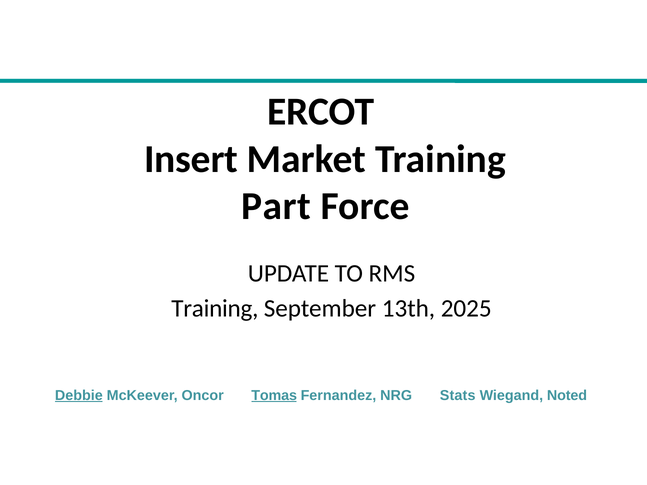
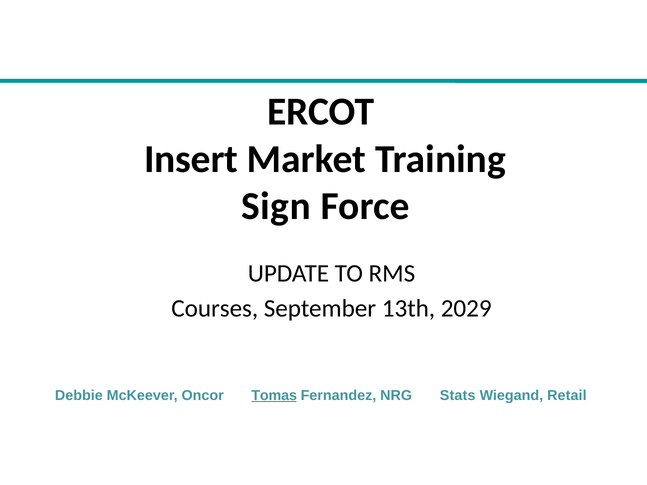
Part: Part -> Sign (276, 207)
Training: Training -> Courses (215, 309)
2025: 2025 -> 2029 (466, 309)
Debbie underline: present -> none (79, 396)
Noted: Noted -> Retail (567, 396)
